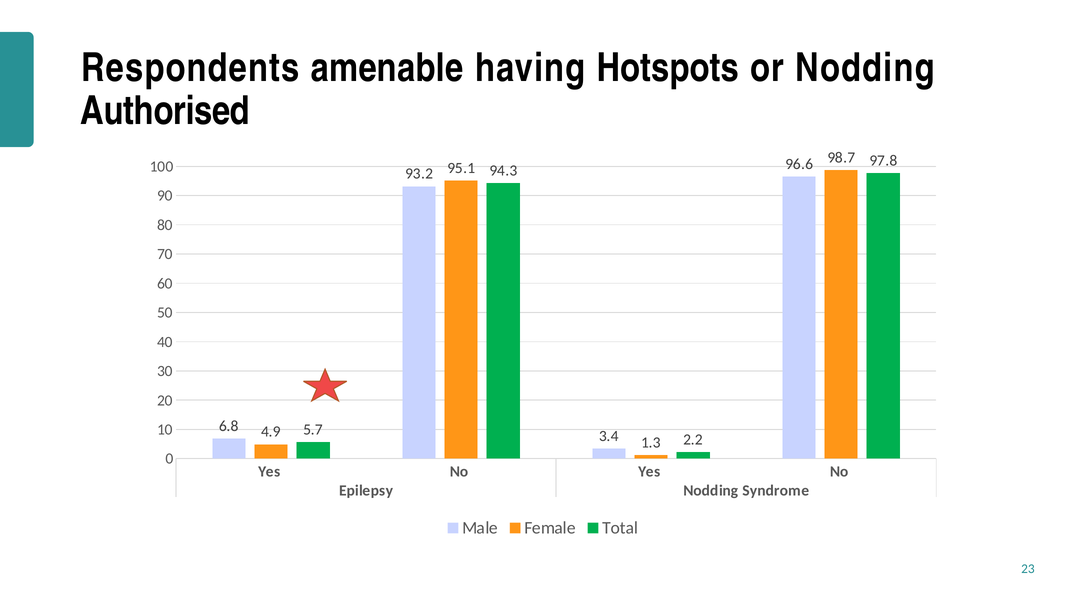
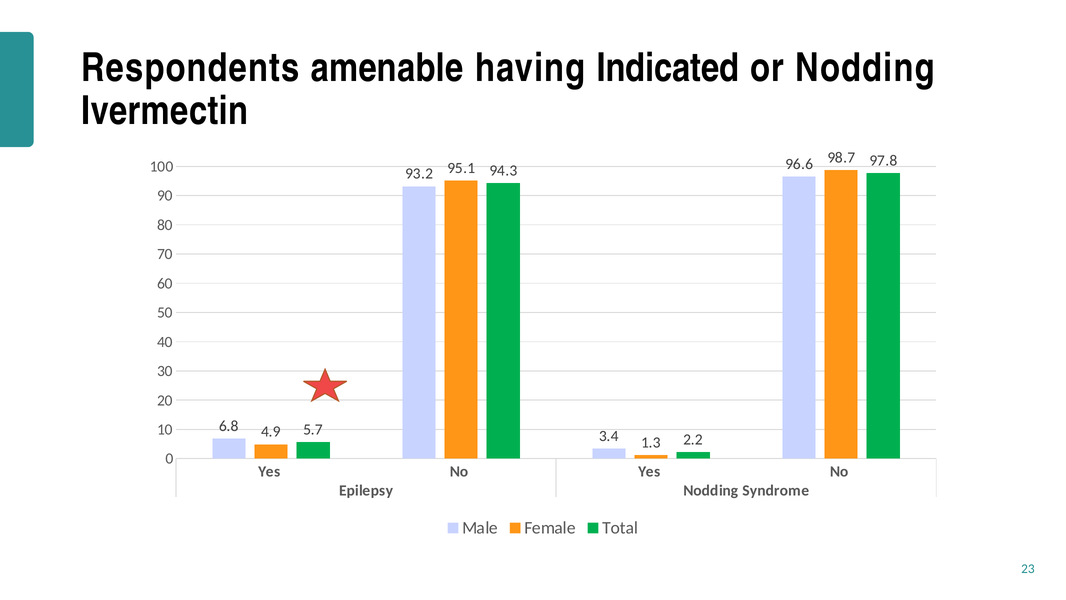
Hotspots: Hotspots -> Indicated (668, 68)
Authorised: Authorised -> Ivermectin (165, 111)
